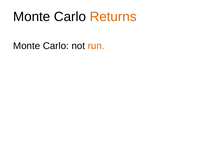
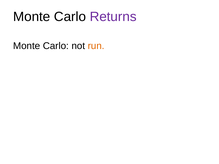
Returns colour: orange -> purple (113, 17)
